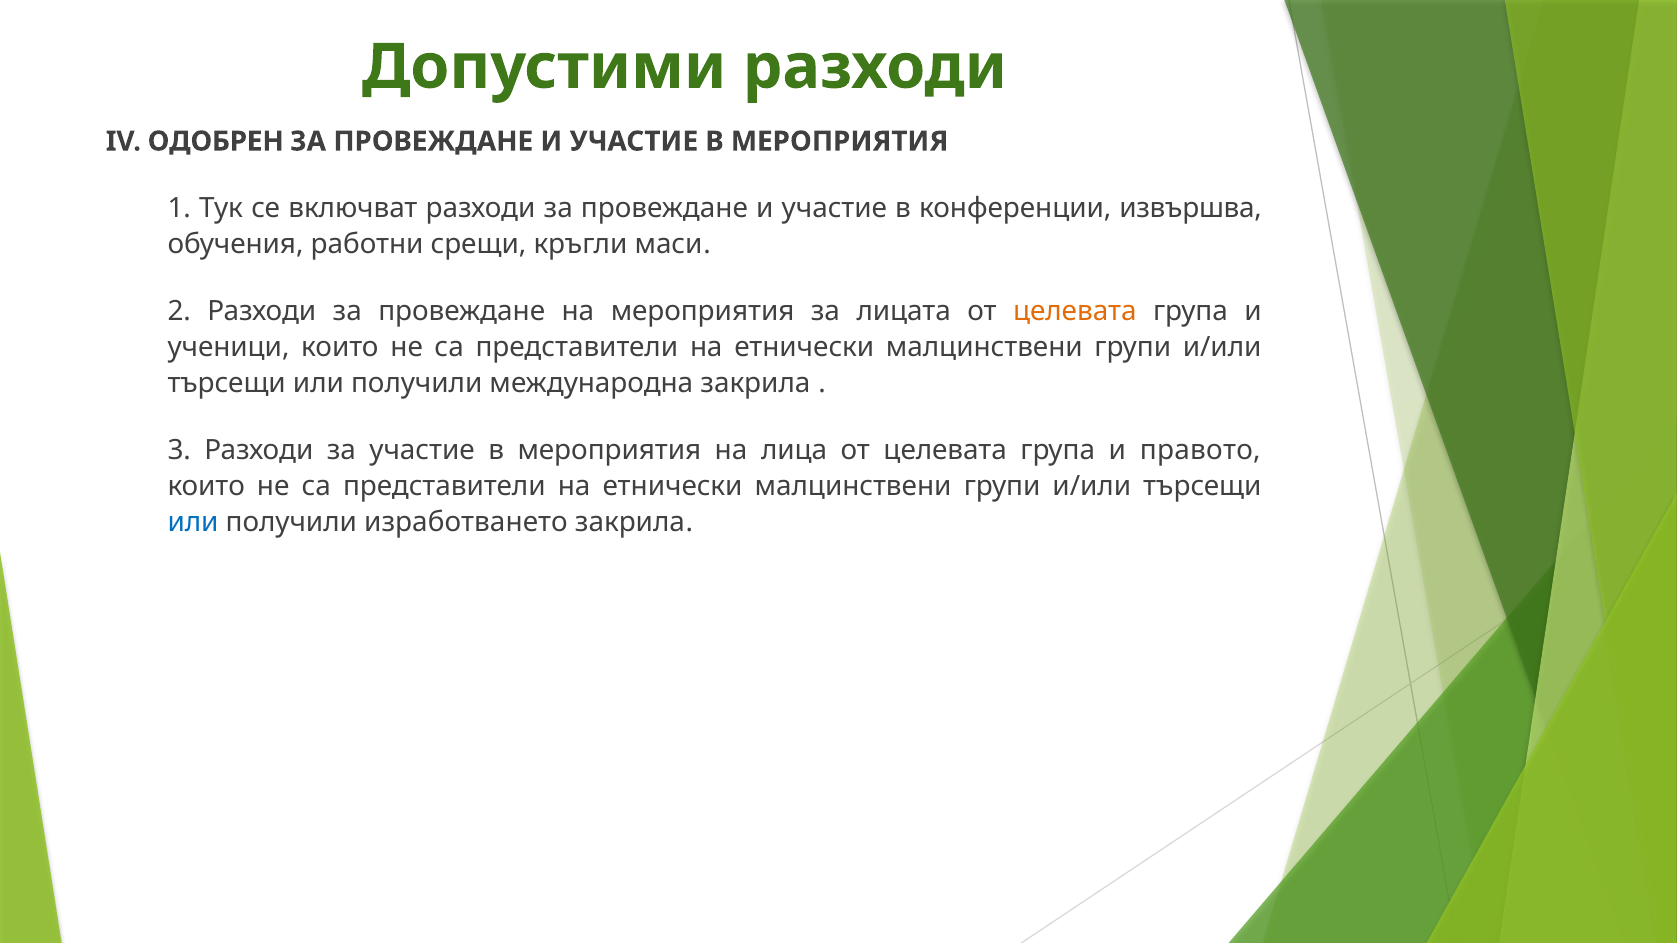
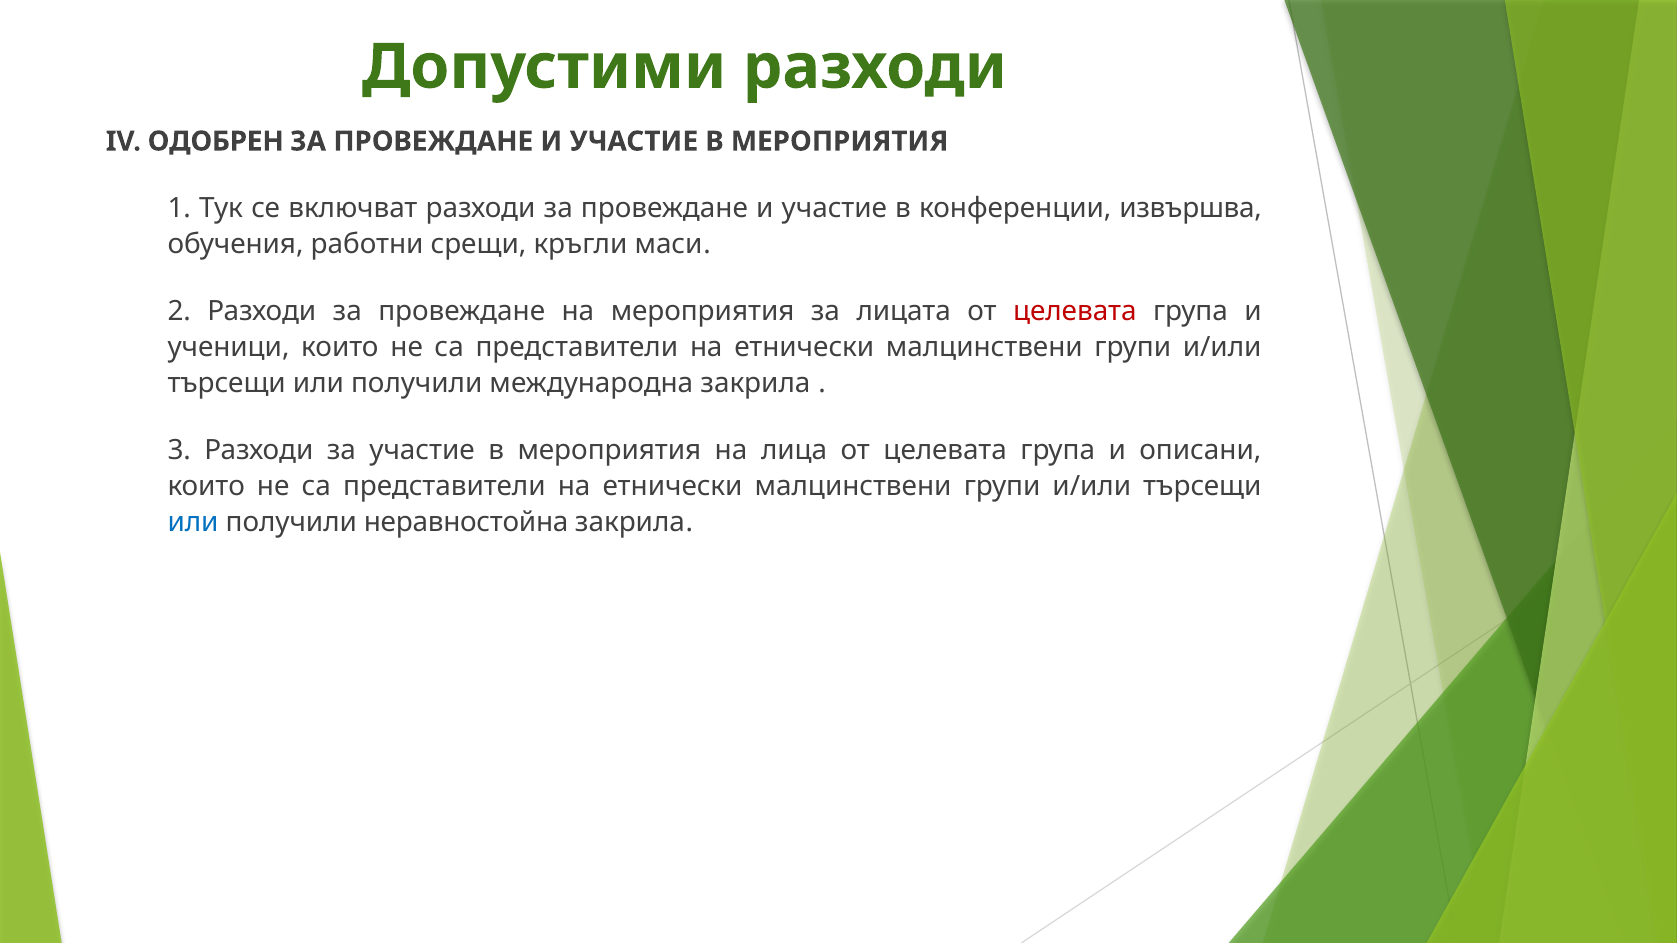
целевата colour: orange -> red (1075, 312)
правото: правото -> описани (1200, 451)
изработването: изработването -> неравностойна (466, 522)
